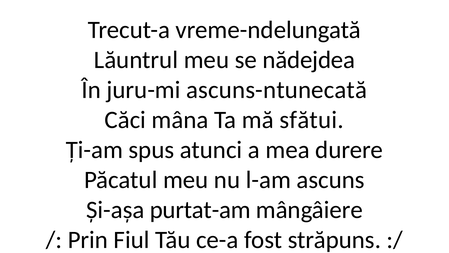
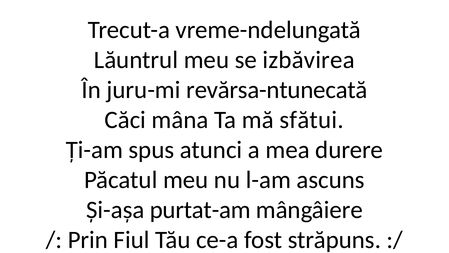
nădejdea: nădejdea -> izbăvirea (309, 60)
ascuns-ntunecată: ascuns-ntunecată -> revărsa-ntunecată (277, 90)
